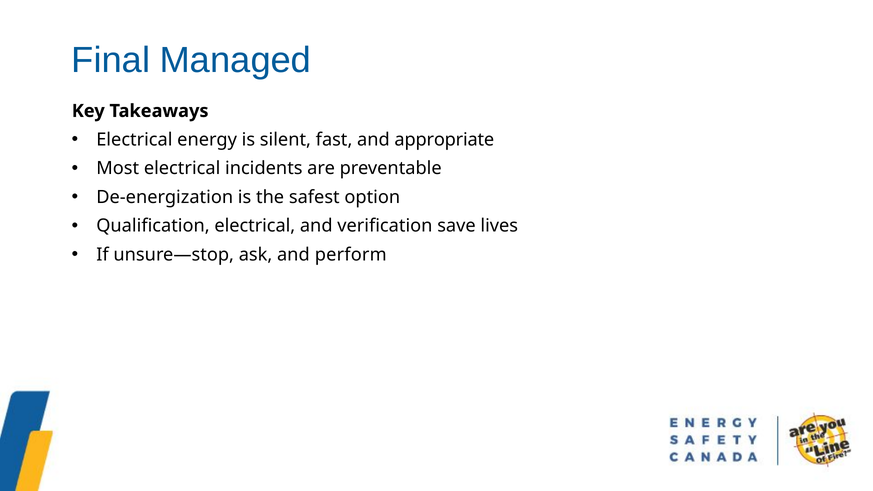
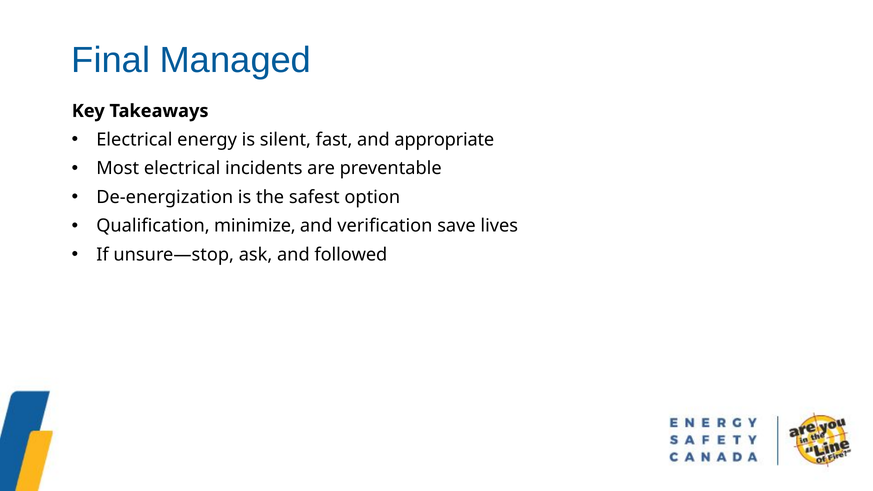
Qualification electrical: electrical -> minimize (255, 226)
perform: perform -> followed (351, 255)
